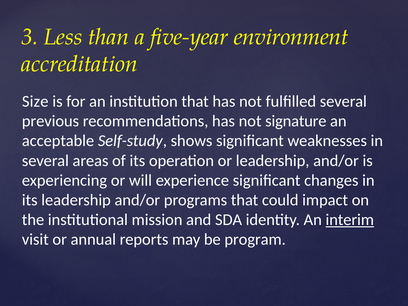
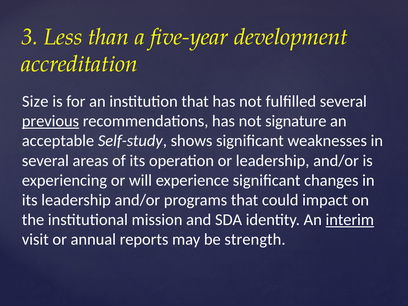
environment: environment -> development (291, 37)
previous underline: none -> present (50, 121)
program: program -> strength (255, 240)
